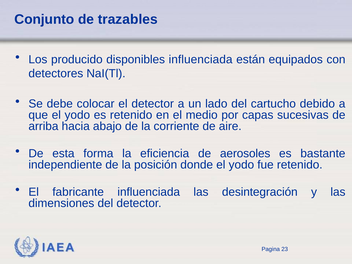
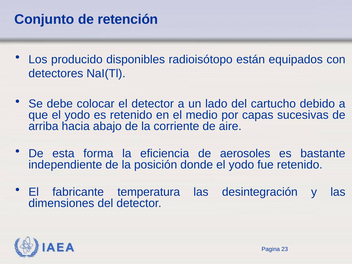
trazables: trazables -> retención (128, 19)
disponibles influenciada: influenciada -> radioisótopo (201, 59)
fabricante influenciada: influenciada -> temperatura (149, 192)
